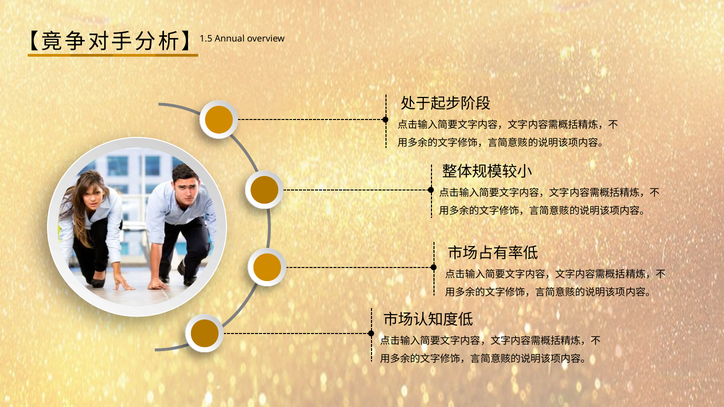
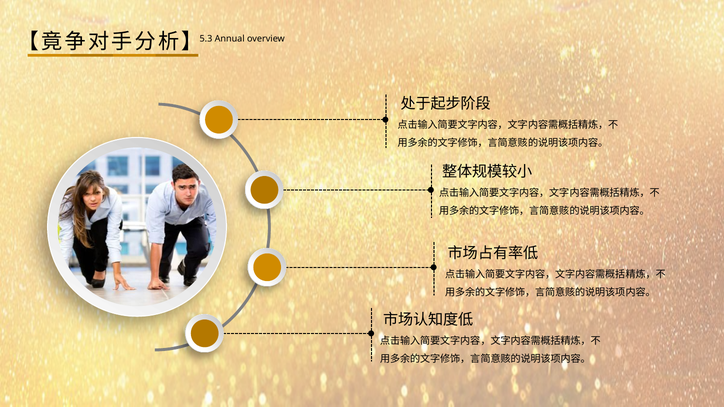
1.5: 1.5 -> 5.3 (206, 39)
